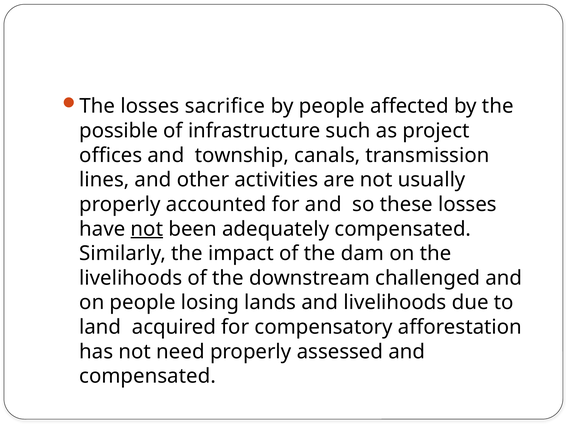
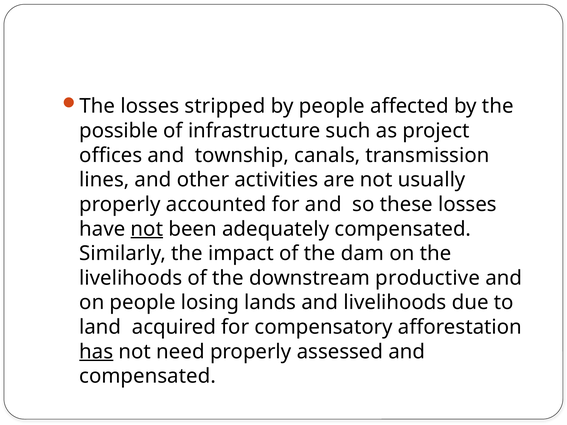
sacrifice: sacrifice -> stripped (225, 106)
challenged: challenged -> productive (428, 278)
has underline: none -> present (96, 352)
